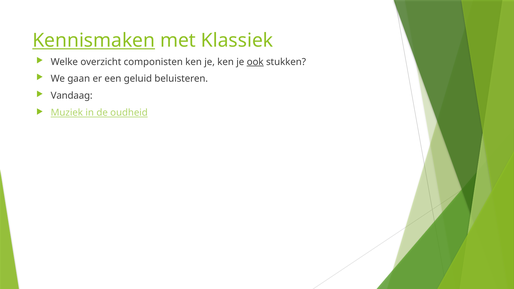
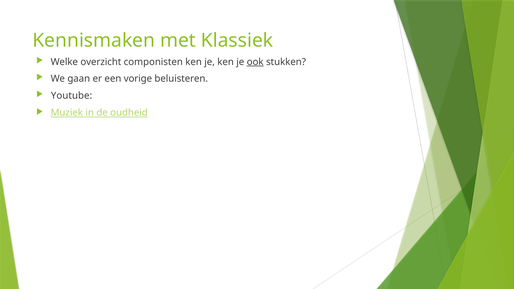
Kennismaken underline: present -> none (94, 41)
geluid: geluid -> vorige (138, 79)
Vandaag: Vandaag -> Youtube (72, 96)
